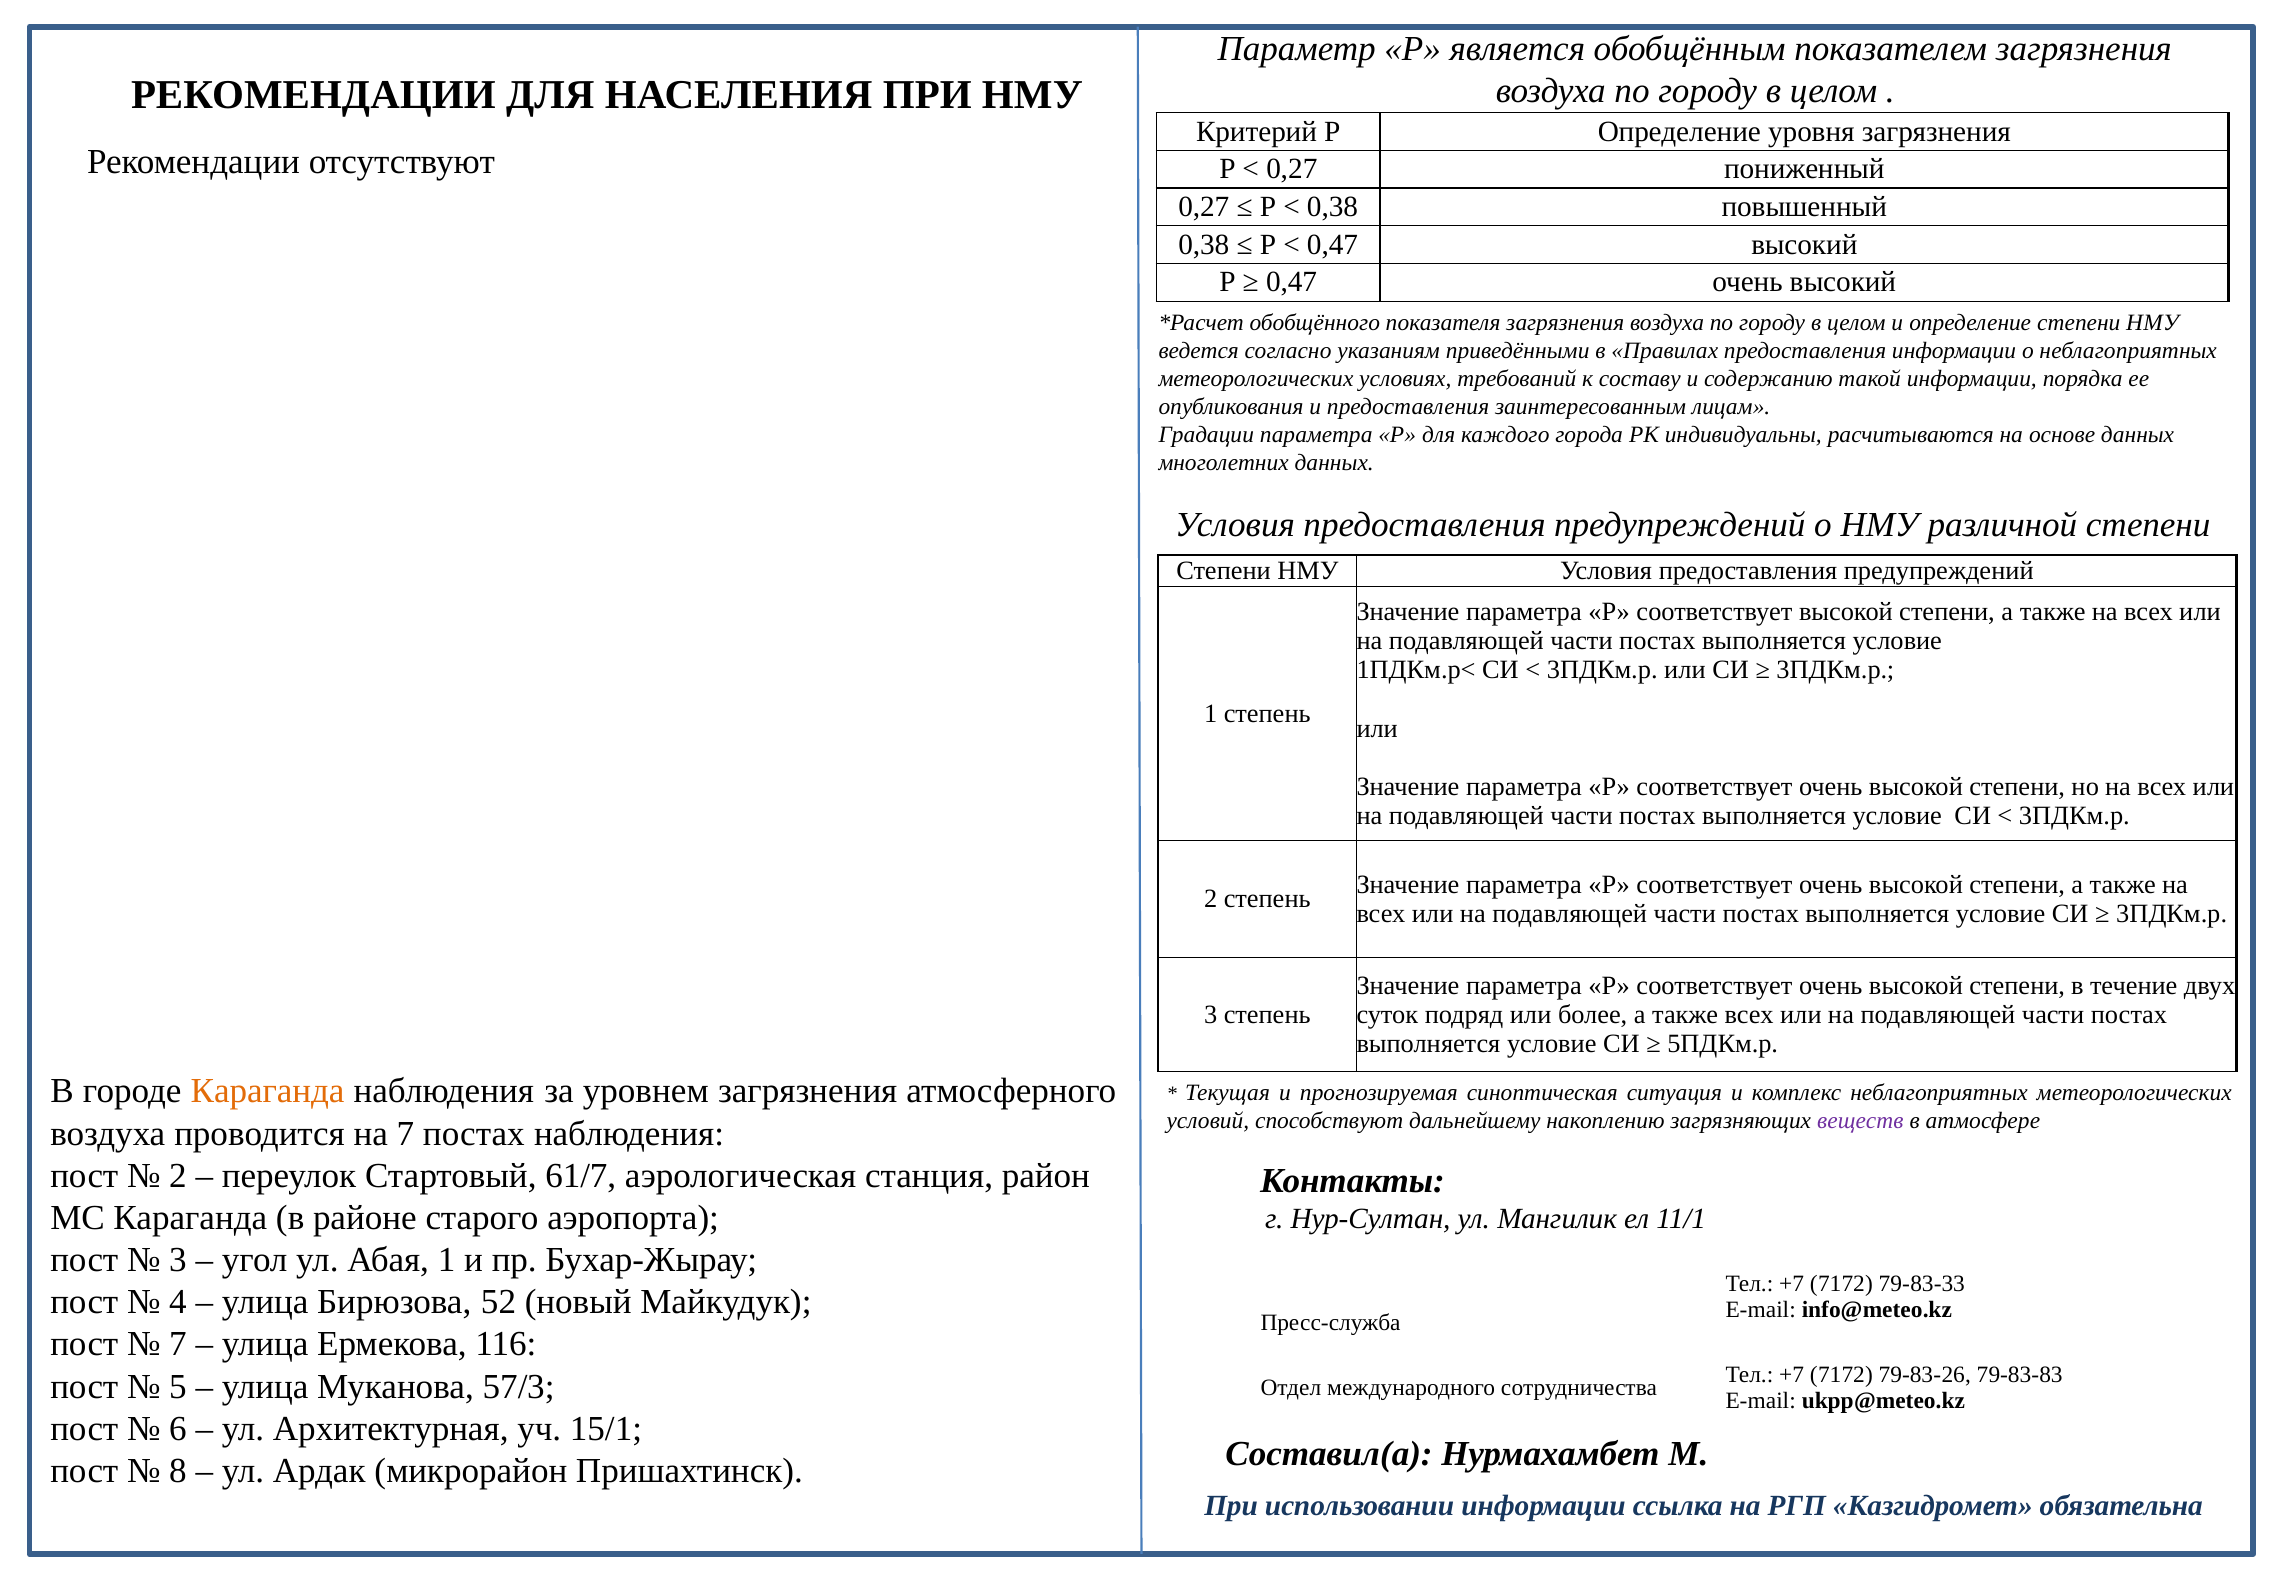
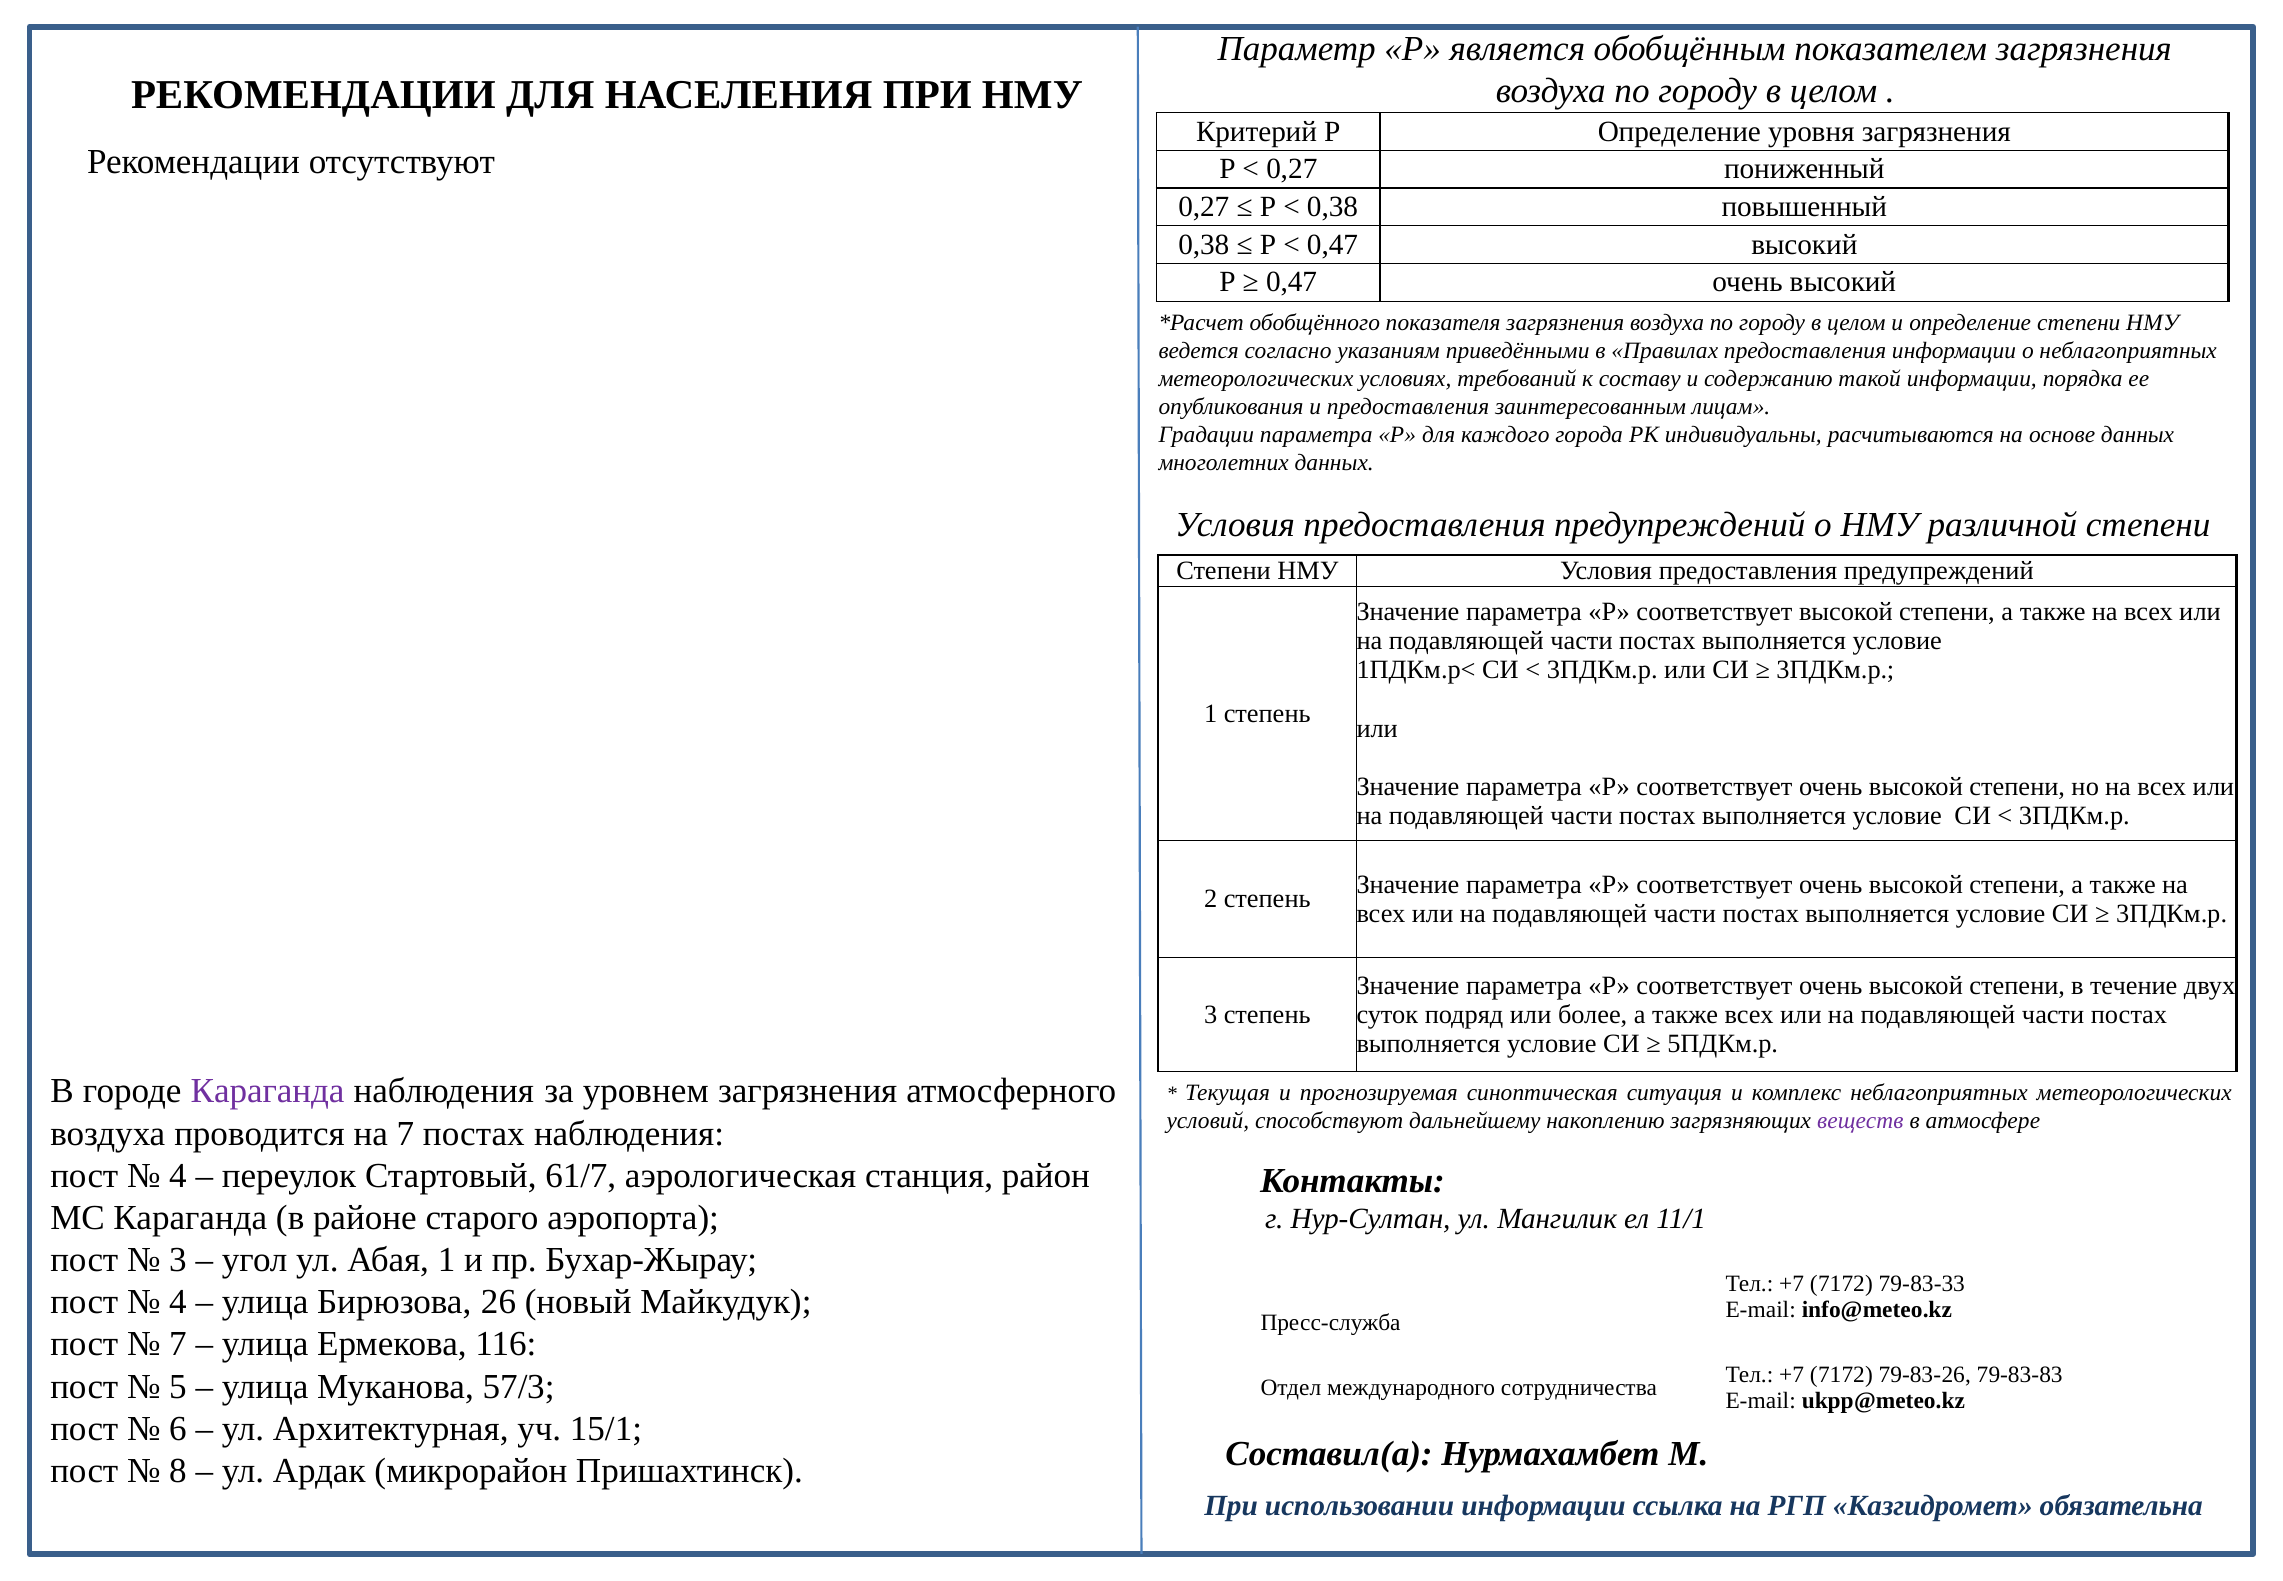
Караганда colour: orange -> purple (268, 1091)
2: 2 -> 4 (178, 1175)
52: 52 -> 26 (499, 1302)
